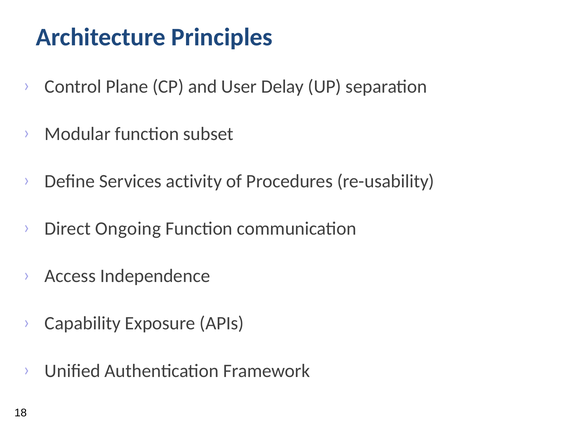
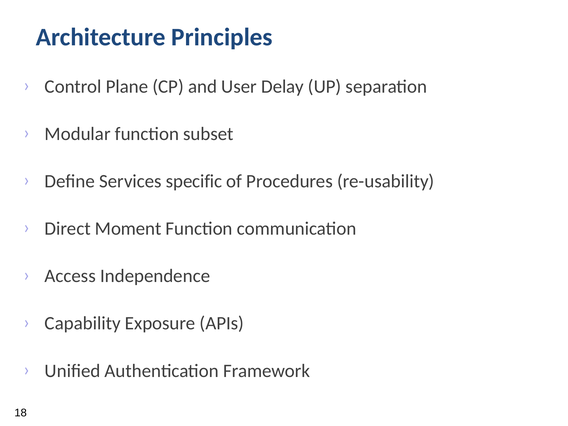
activity: activity -> specific (194, 181)
Ongoing: Ongoing -> Moment (128, 229)
